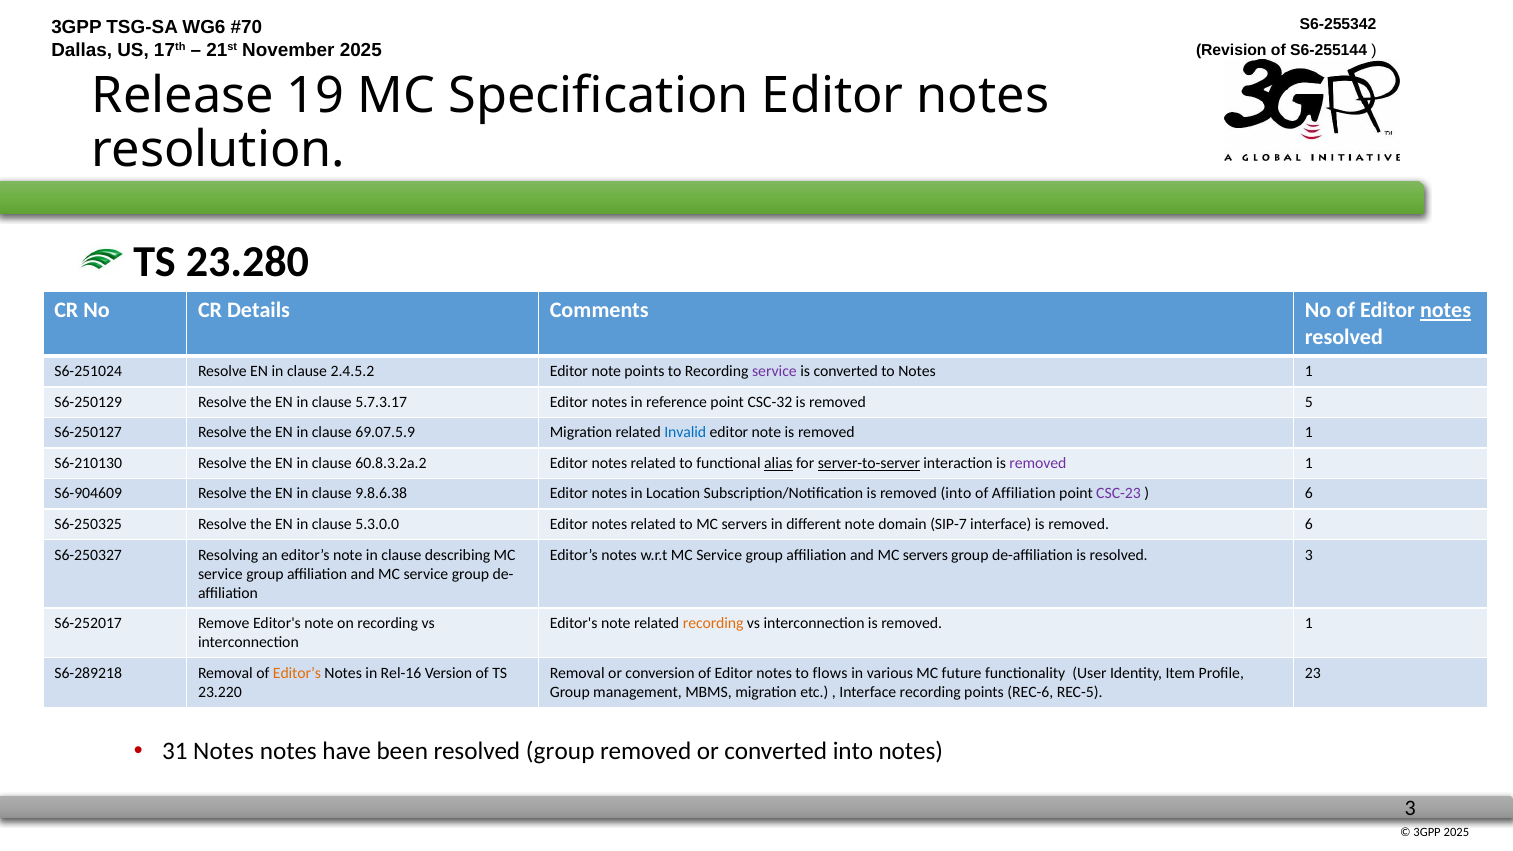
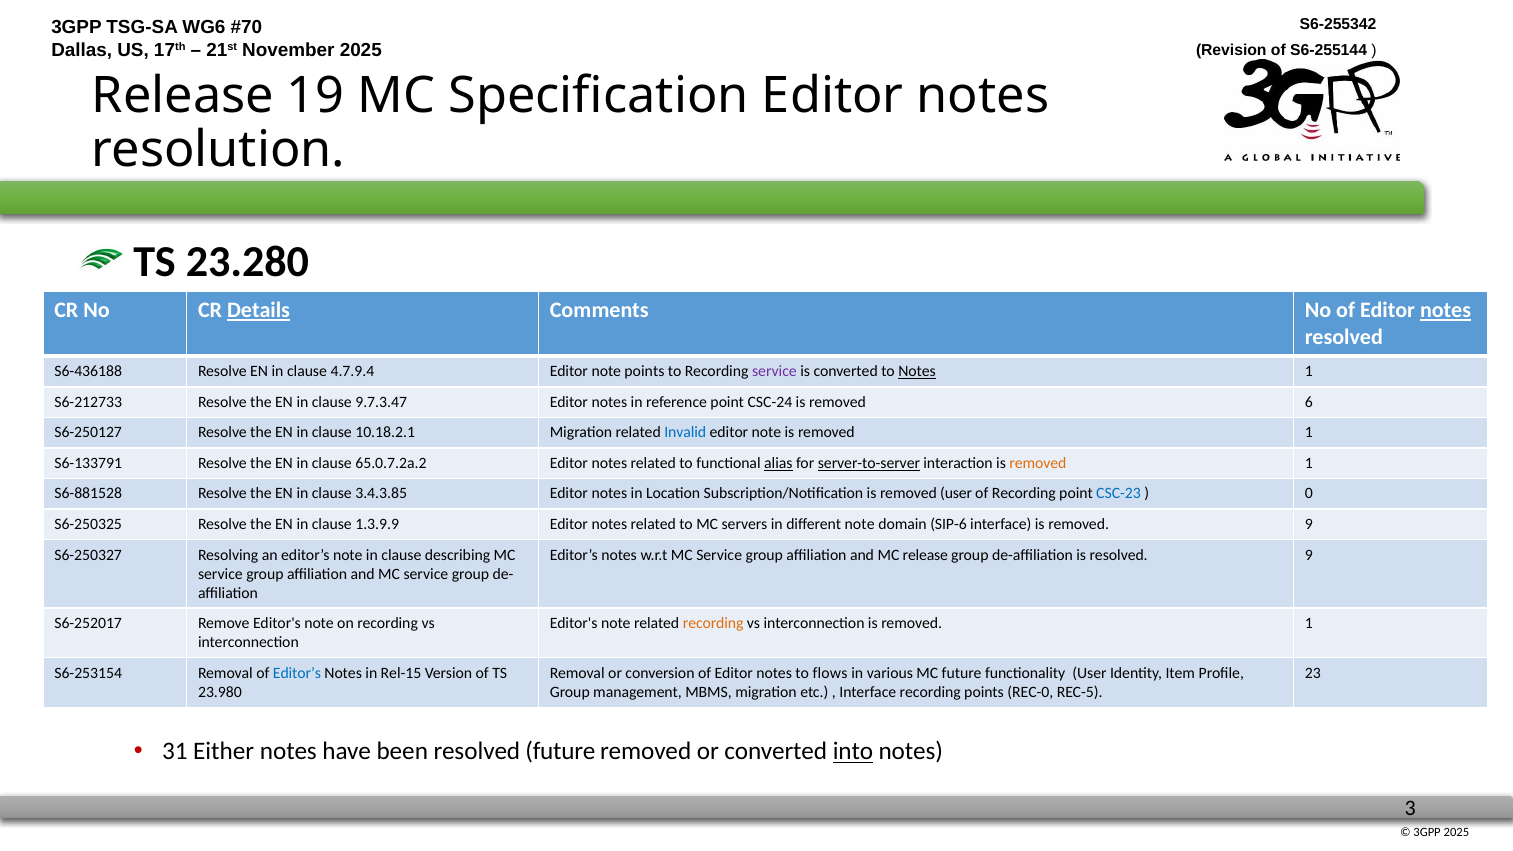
Details underline: none -> present (259, 311)
S6-251024: S6-251024 -> S6-436188 (88, 372)
2.4.5.2: 2.4.5.2 -> 4.7.9.4 (352, 372)
Notes underline: none -> present (917, 372)
S6-250129: S6-250129 -> S6-212733 (88, 402)
5.7.3.17: 5.7.3.17 -> 9.7.3.47 (381, 402)
CSC-32: CSC-32 -> CSC-24 (770, 402)
5: 5 -> 6 (1309, 402)
69.07.5.9: 69.07.5.9 -> 10.18.2.1 (385, 433)
S6-210130: S6-210130 -> S6-133791 (88, 463)
60.8.3.2a.2: 60.8.3.2a.2 -> 65.0.7.2a.2 (391, 463)
removed colour: purple -> orange (1038, 463)
S6-904609: S6-904609 -> S6-881528 (88, 494)
9.8.6.38: 9.8.6.38 -> 3.4.3.85 (381, 494)
removed into: into -> user (956, 494)
of Affiliation: Affiliation -> Recording (1024, 494)
CSC-23 colour: purple -> blue (1119, 494)
6: 6 -> 0 (1309, 494)
5.3.0.0: 5.3.0.0 -> 1.3.9.9 (377, 524)
SIP-7: SIP-7 -> SIP-6 (949, 524)
removed 6: 6 -> 9 (1309, 524)
and MC servers: servers -> release (925, 555)
resolved 3: 3 -> 9 (1309, 555)
S6-289218: S6-289218 -> S6-253154 (88, 673)
Editor’s colour: orange -> blue (297, 673)
Rel-16: Rel-16 -> Rel-15 (401, 673)
23.220: 23.220 -> 23.980 (220, 692)
REC-6: REC-6 -> REC-0 (1030, 692)
31 Notes: Notes -> Either (224, 752)
resolved group: group -> future (560, 752)
into underline: none -> present (853, 752)
